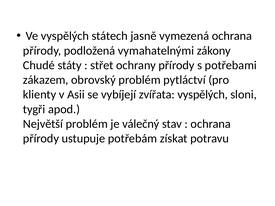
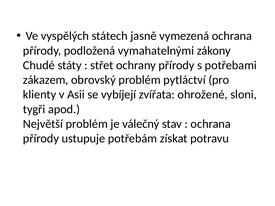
zvířata vyspělých: vyspělých -> ohrožené (203, 95)
